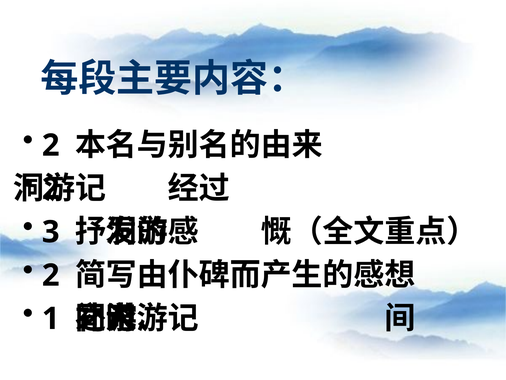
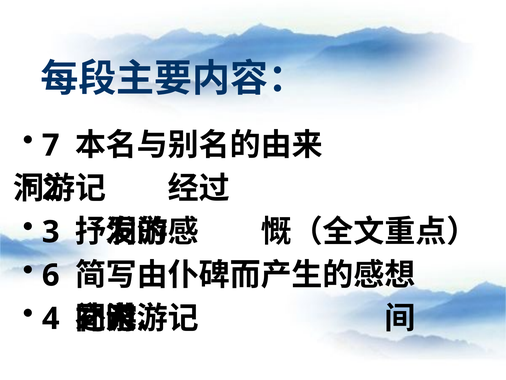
2: 2 -> 7 (51, 145)
2: 2 -> 6 (51, 275)
1: 1 -> 4 (51, 318)
